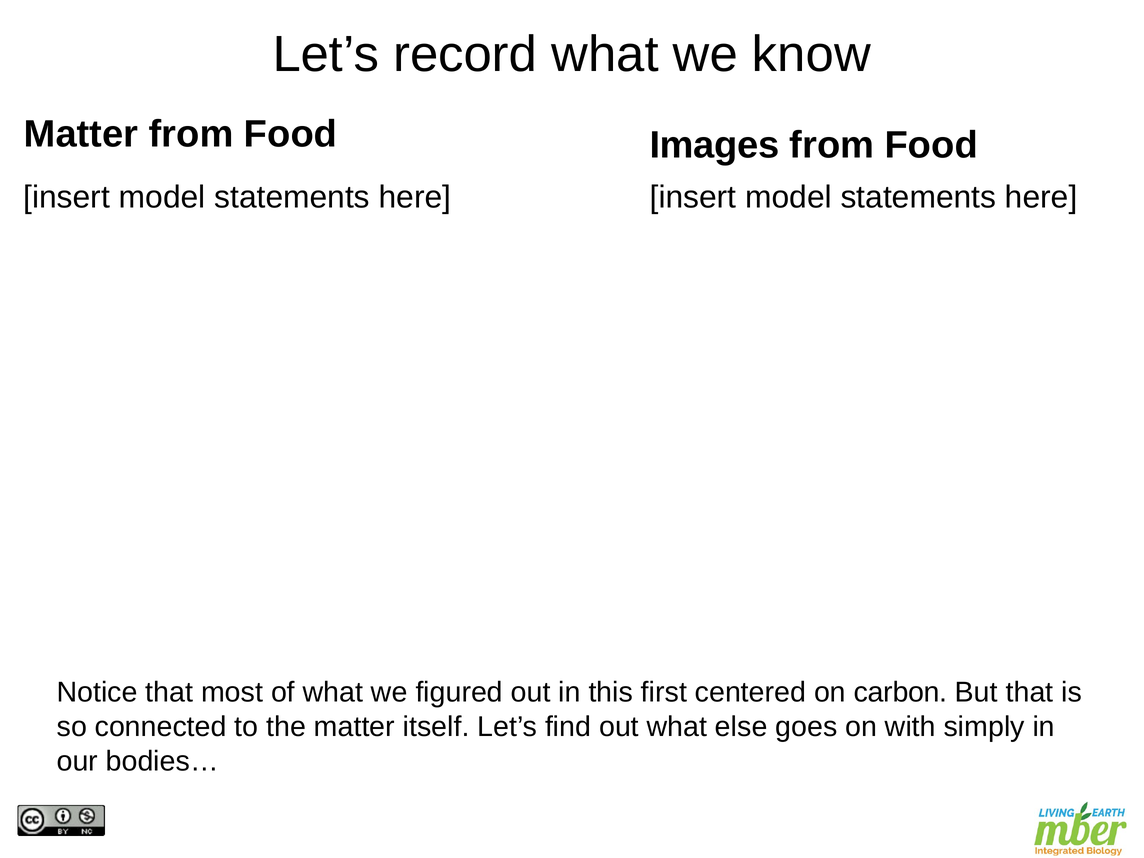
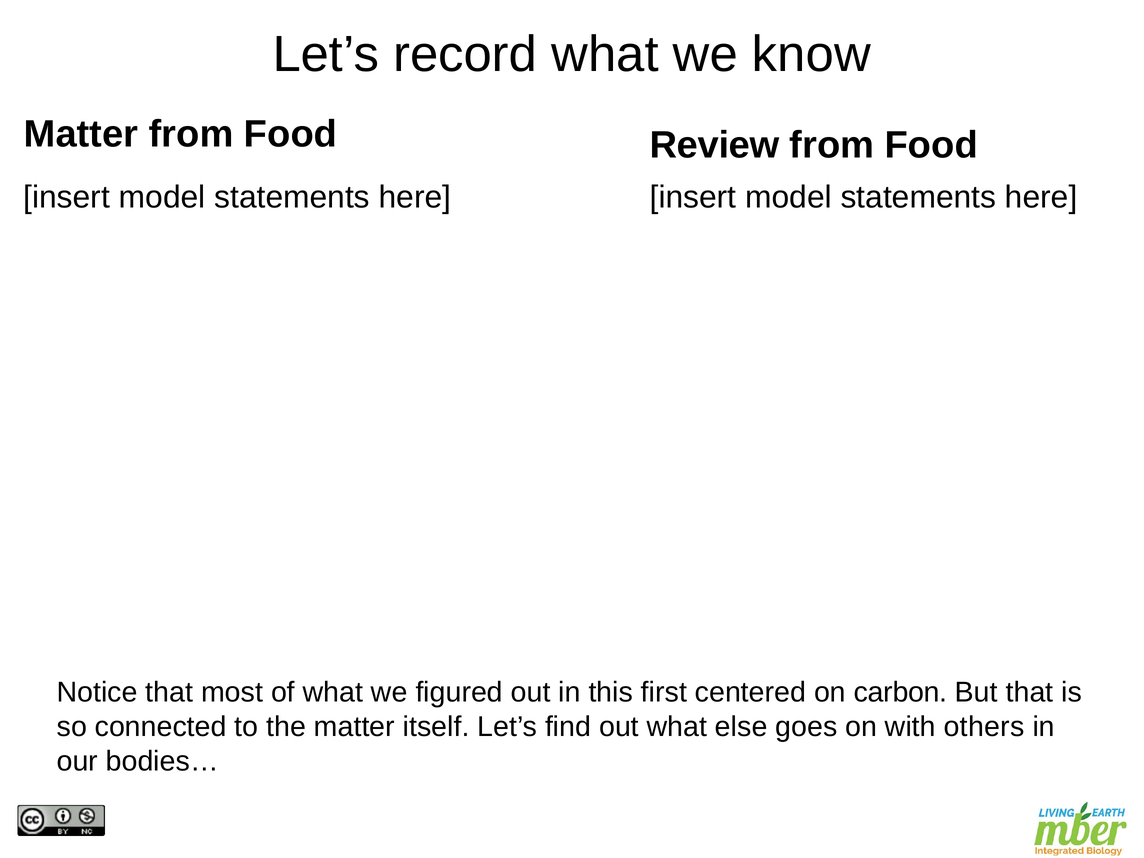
Images: Images -> Review (715, 145)
simply: simply -> others (984, 727)
